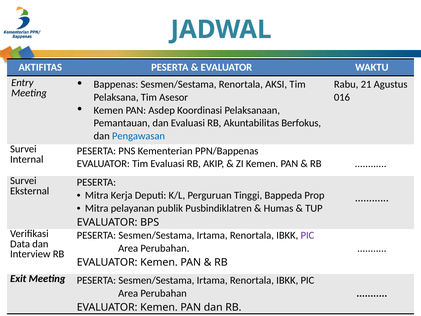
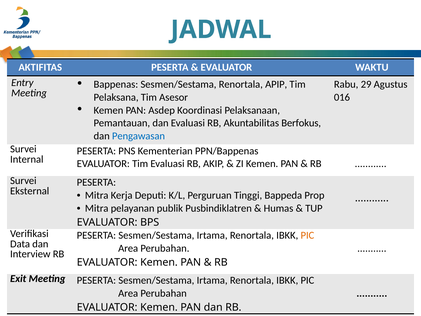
AKSI: AKSI -> APIP (276, 84)
21: 21 -> 29 (366, 84)
PIC colour: purple -> orange (307, 235)
